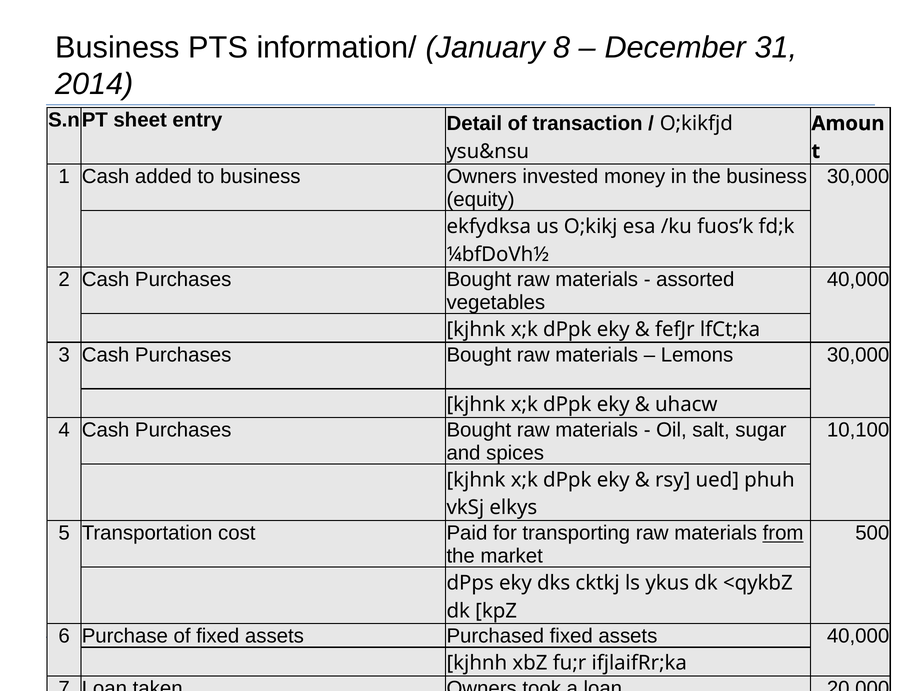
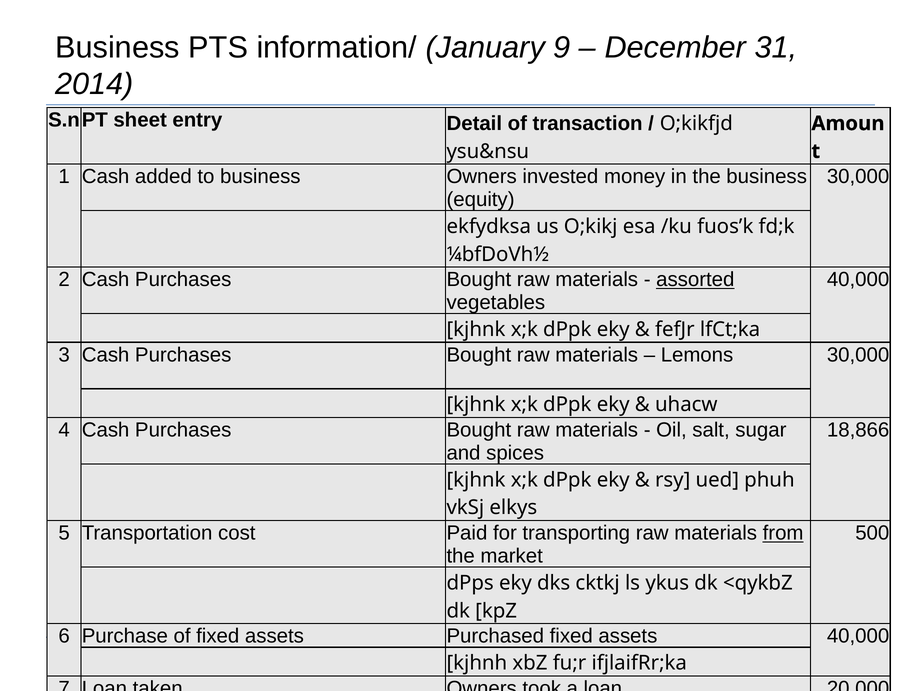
8: 8 -> 9 (562, 47)
assorted underline: none -> present (695, 280)
10,100: 10,100 -> 18,866 (858, 430)
